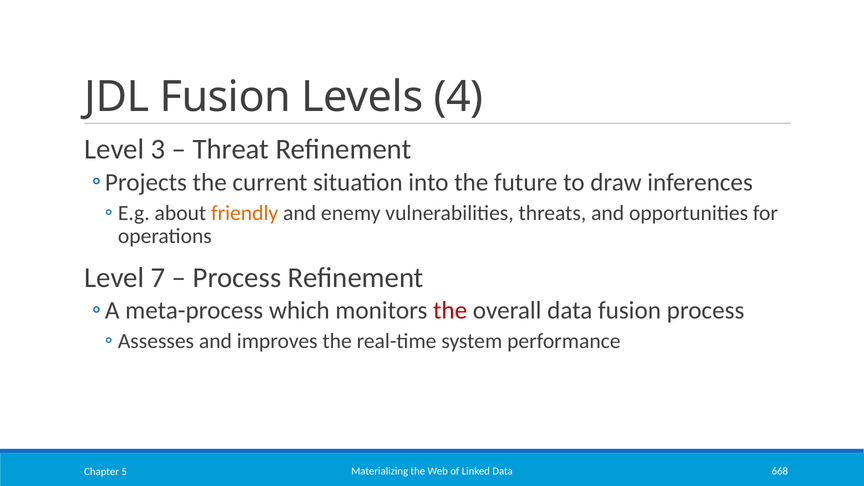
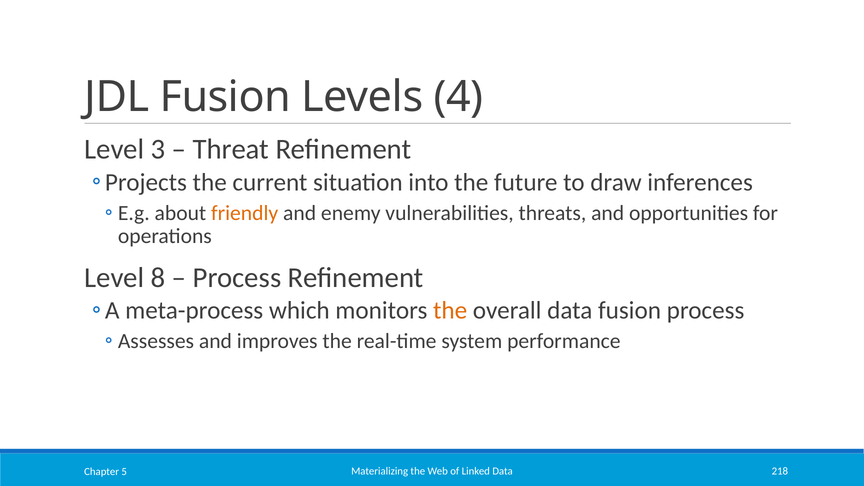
7: 7 -> 8 (158, 278)
the colour: red -> orange (450, 311)
668: 668 -> 218 (780, 471)
